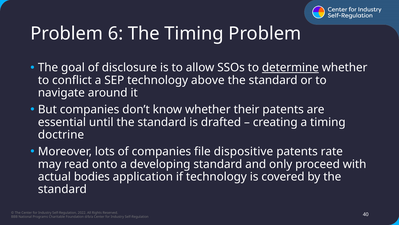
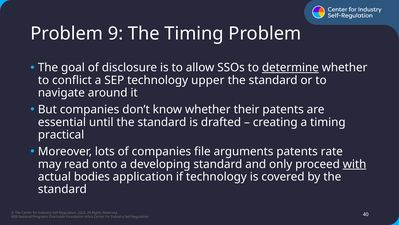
6: 6 -> 9 (116, 34)
above: above -> upper (208, 80)
doctrine: doctrine -> practical (61, 134)
dispositive: dispositive -> arguments (244, 151)
with underline: none -> present (355, 164)
